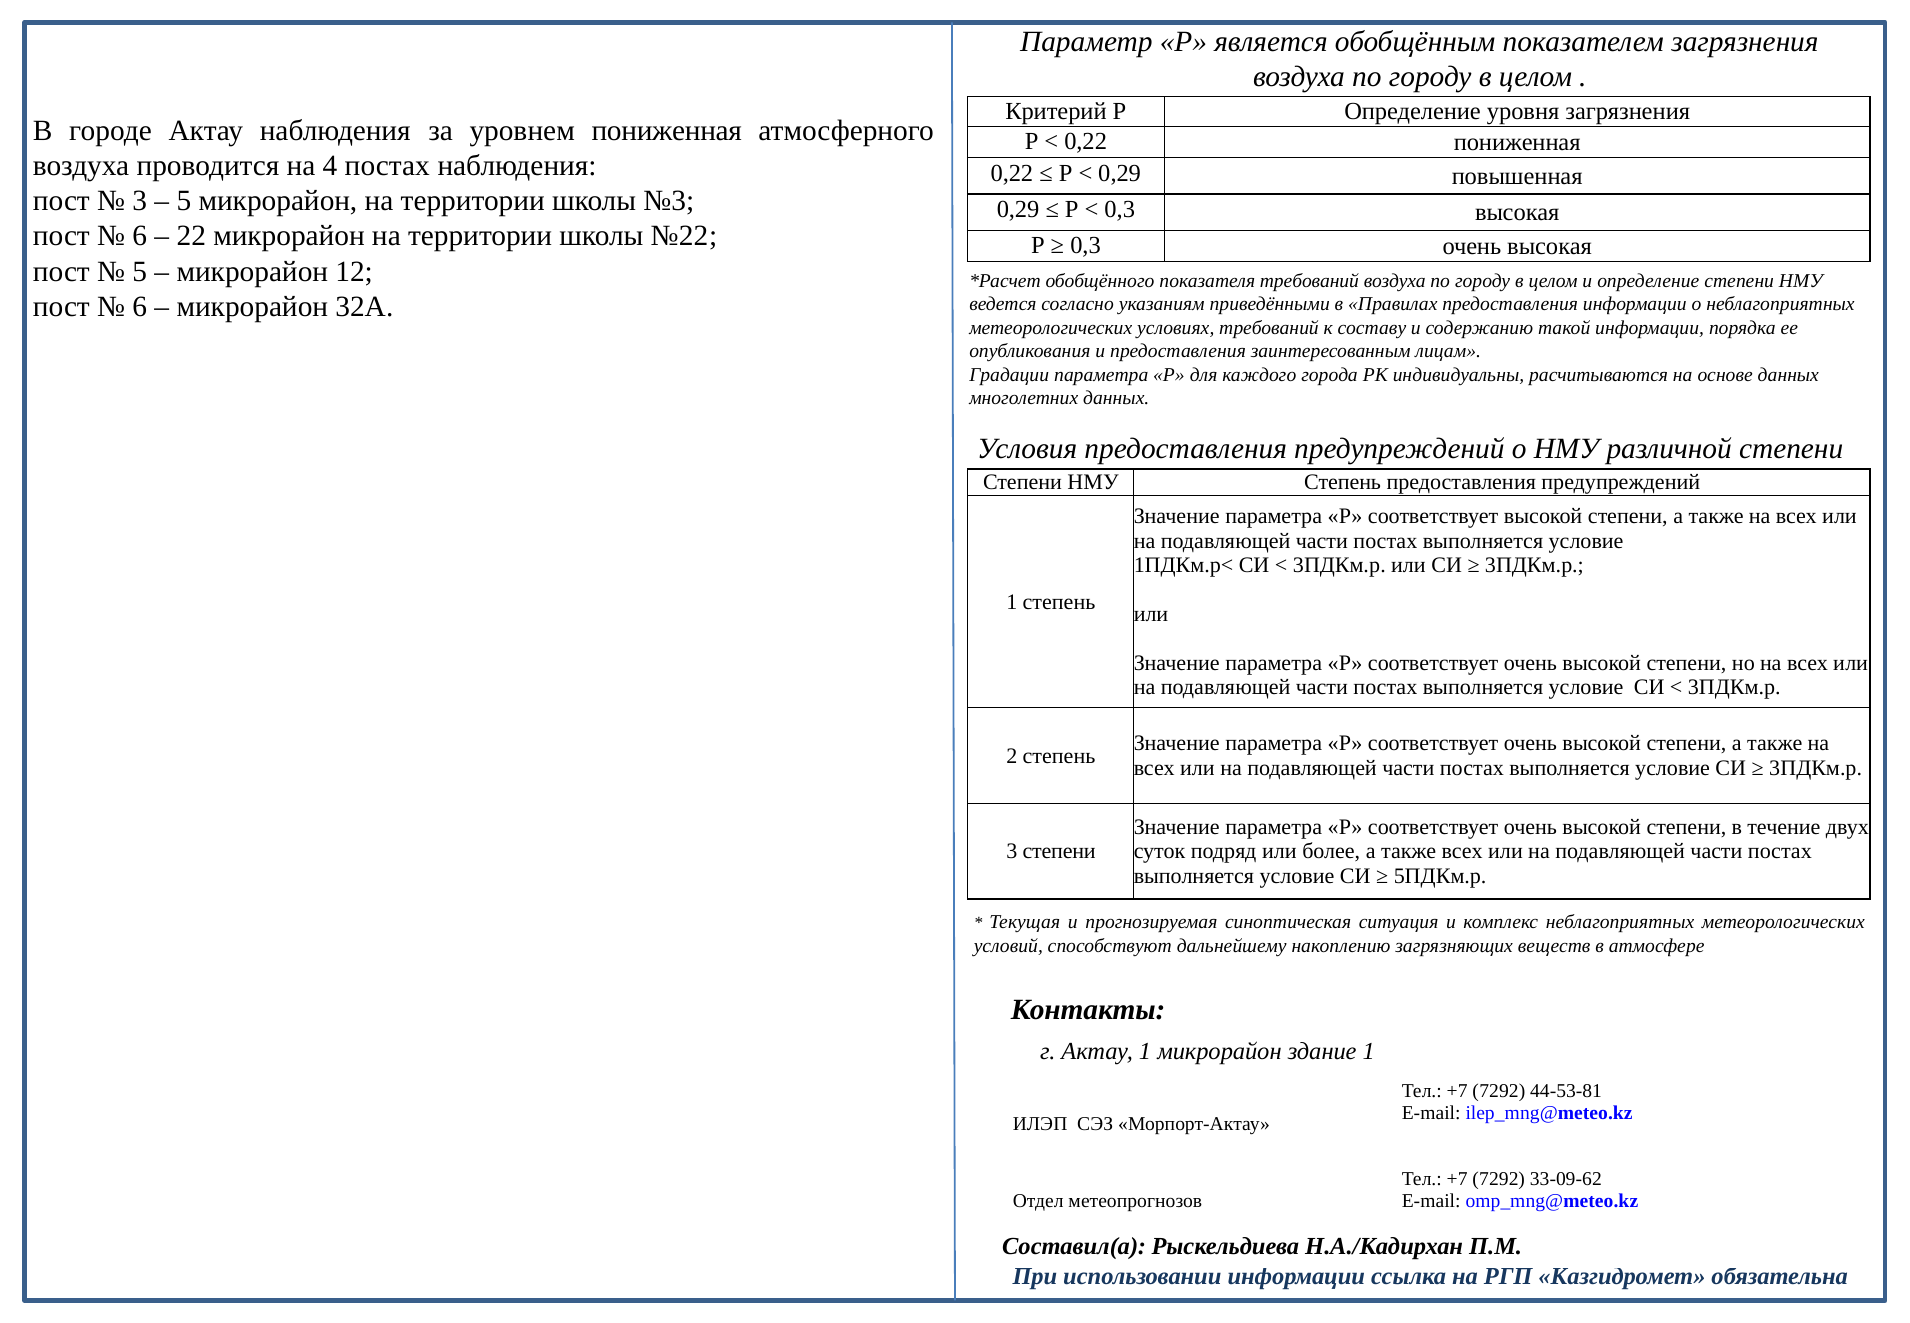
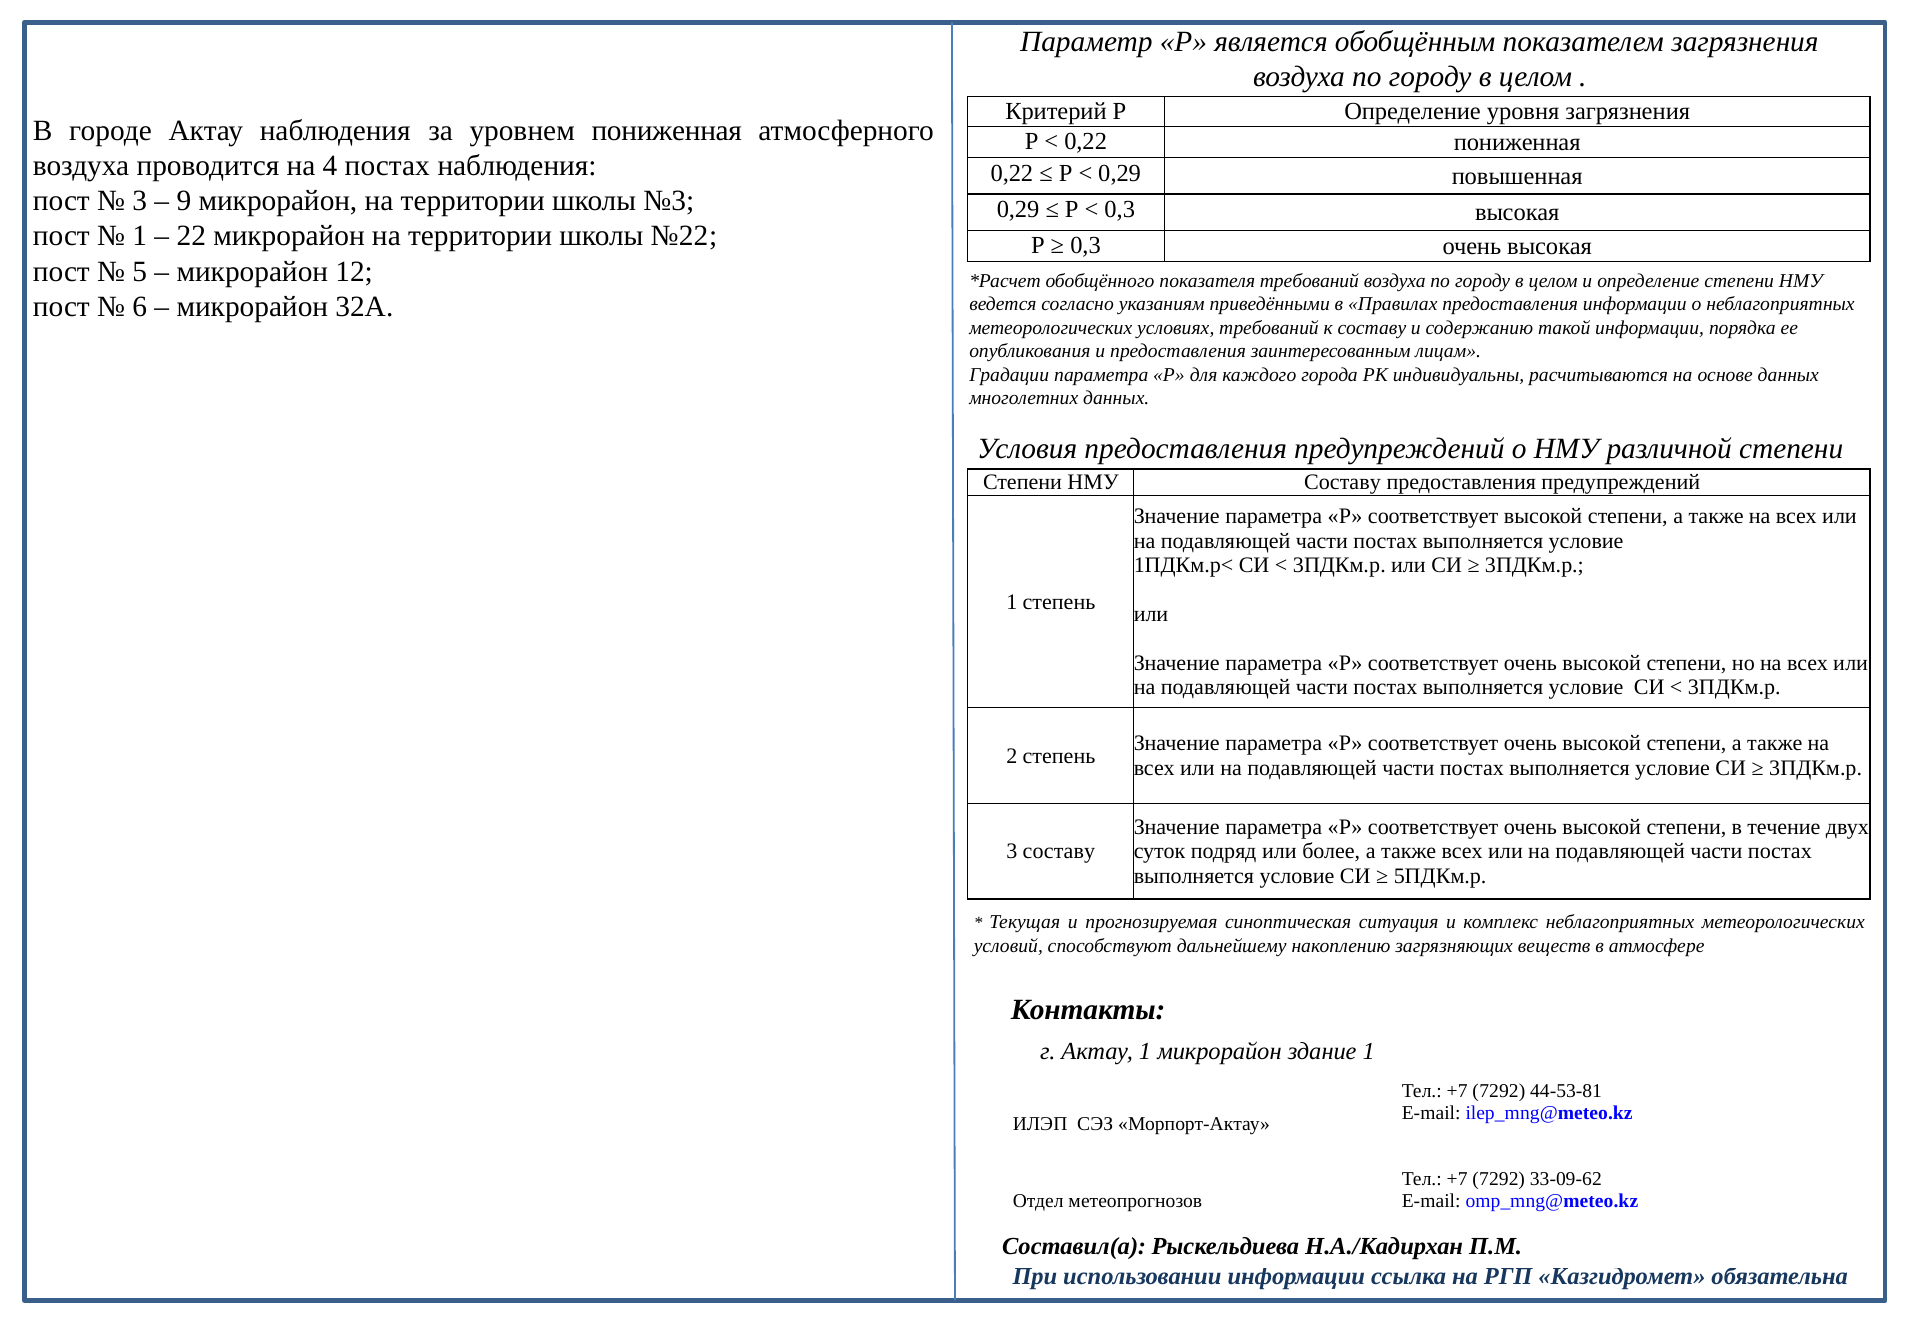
5: 5 -> 9 (184, 201)
6: 6 -> 1 (140, 236)
НМУ Степень: Степень -> Составу (1342, 482)
3 степени: степени -> составу (1059, 851)
